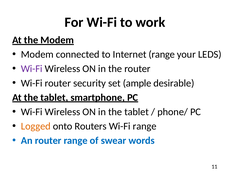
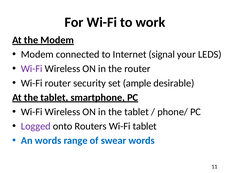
Internet range: range -> signal (162, 54)
Logged colour: orange -> purple (36, 126)
Wi-Fi range: range -> tablet (145, 126)
An router: router -> words (48, 140)
